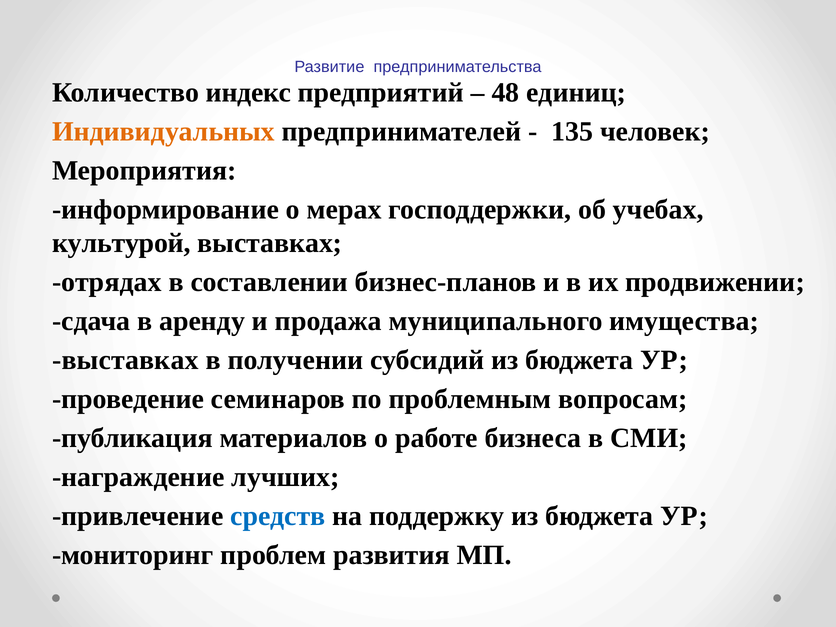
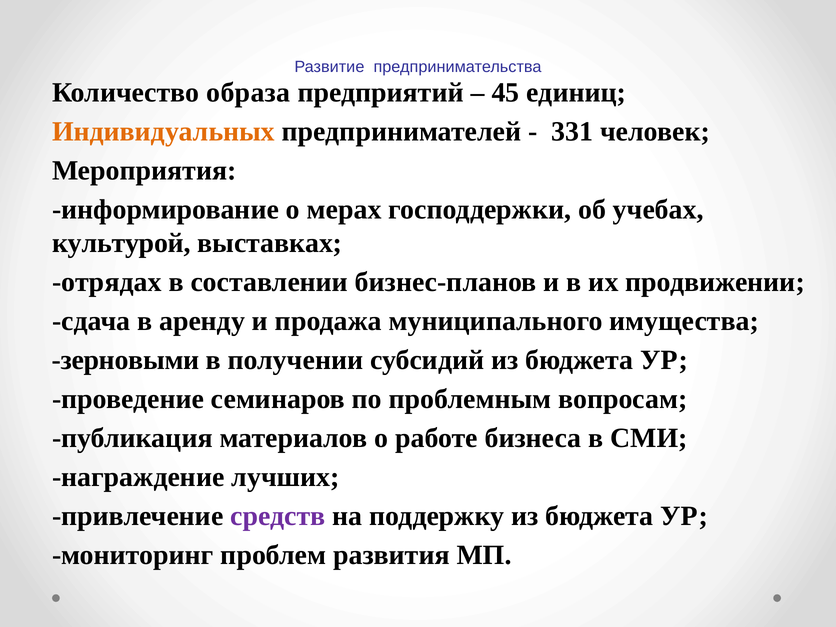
индекс: индекс -> образа (248, 93)
48: 48 -> 45 (505, 93)
135: 135 -> 331 (572, 132)
выставках: выставках -> зерновыми (126, 360)
средств colour: blue -> purple (278, 516)
